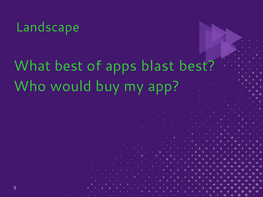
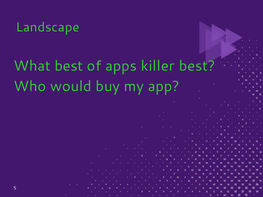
blast: blast -> killer (158, 66)
